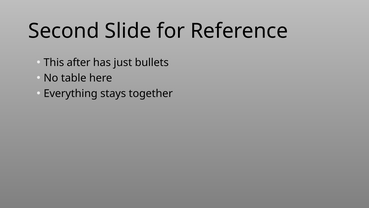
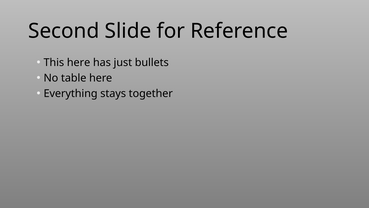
This after: after -> here (79, 62)
